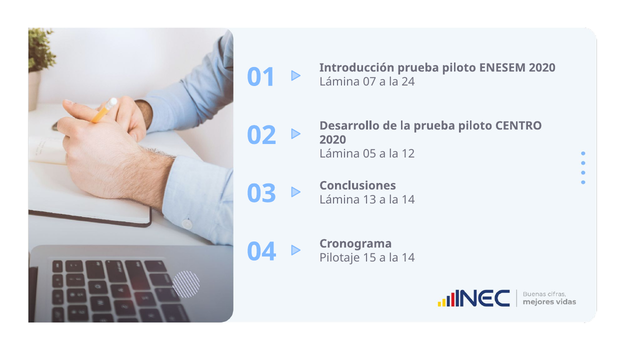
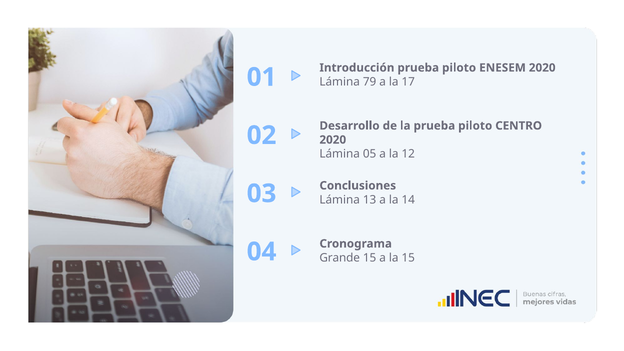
07: 07 -> 79 (370, 82)
24: 24 -> 17 (408, 82)
Pilotaje: Pilotaje -> Grande (340, 258)
15 a la 14: 14 -> 15 (408, 258)
